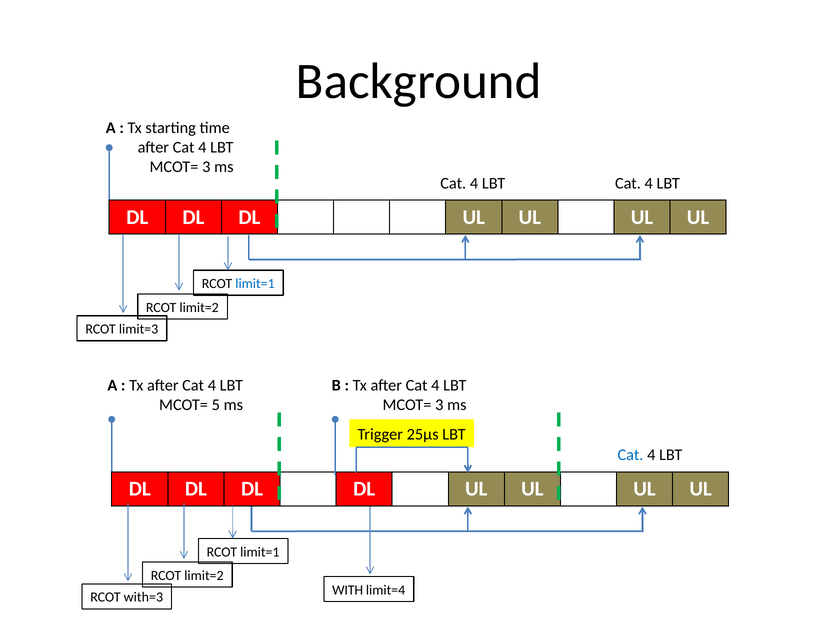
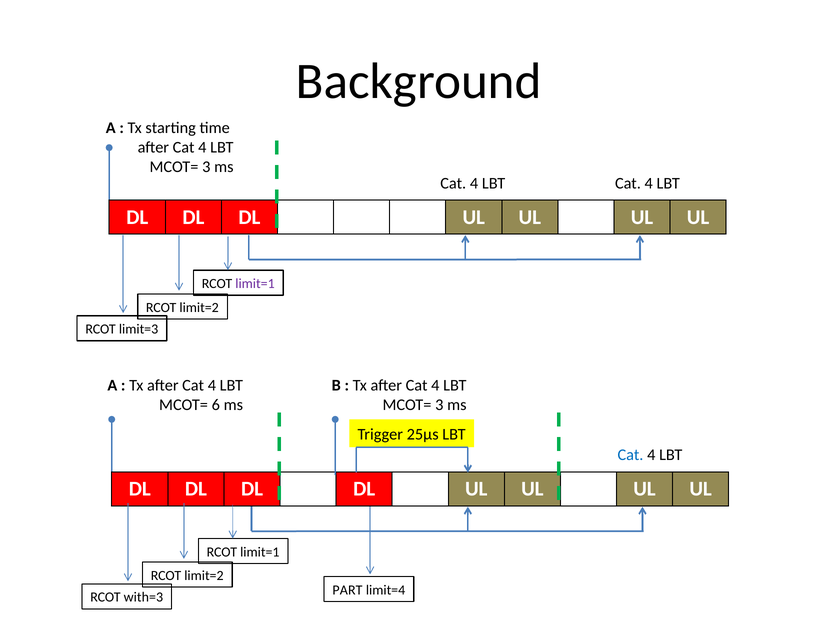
limit=1 colour: blue -> purple (255, 284)
5: 5 -> 6 (216, 405)
WITH: WITH -> PART (348, 590)
